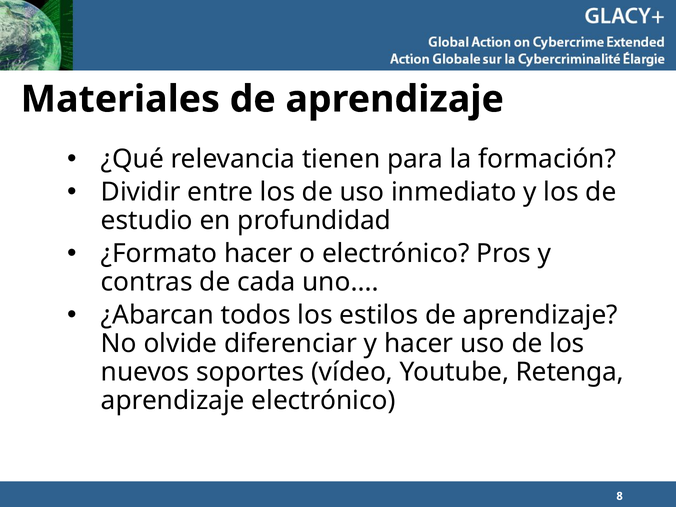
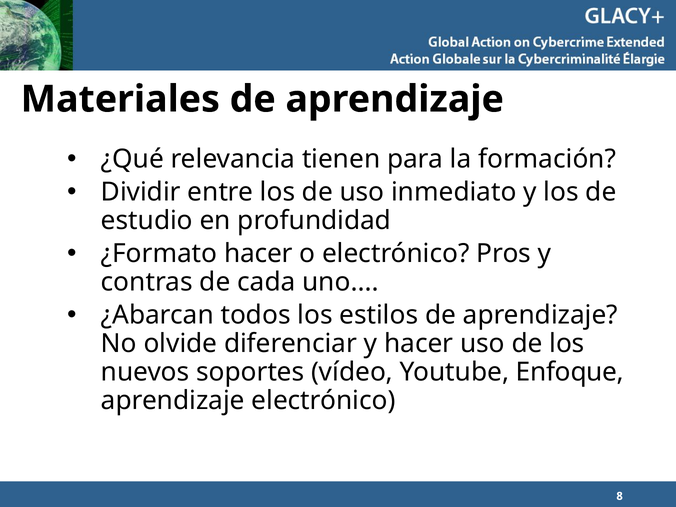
Retenga: Retenga -> Enfoque (570, 372)
